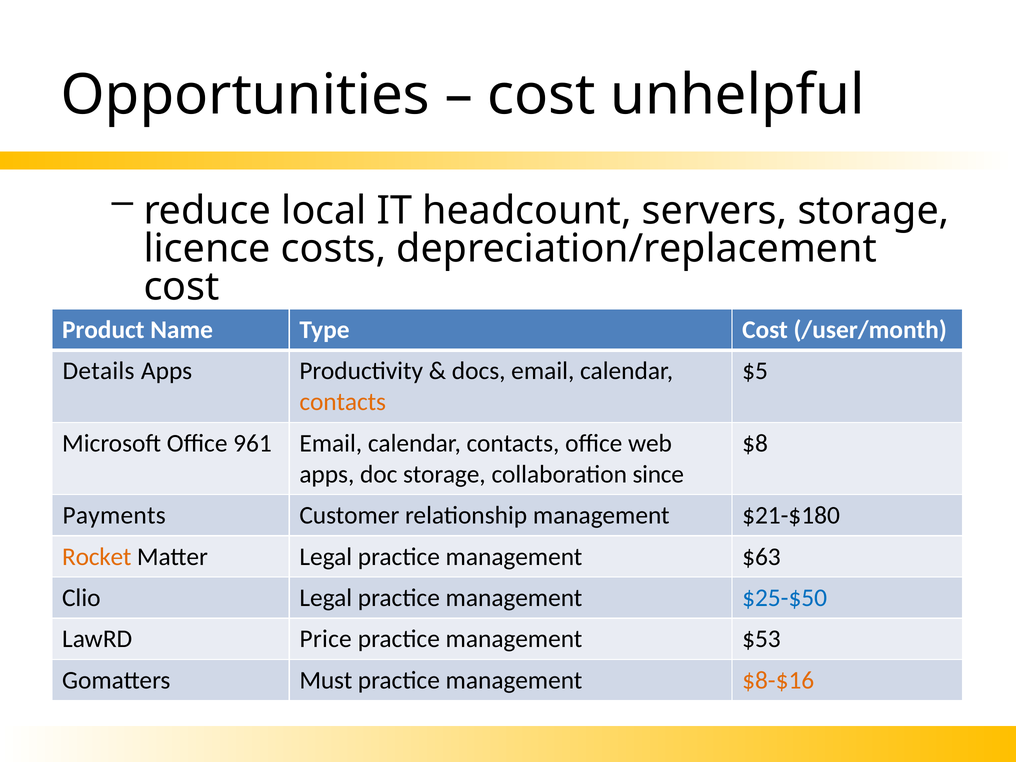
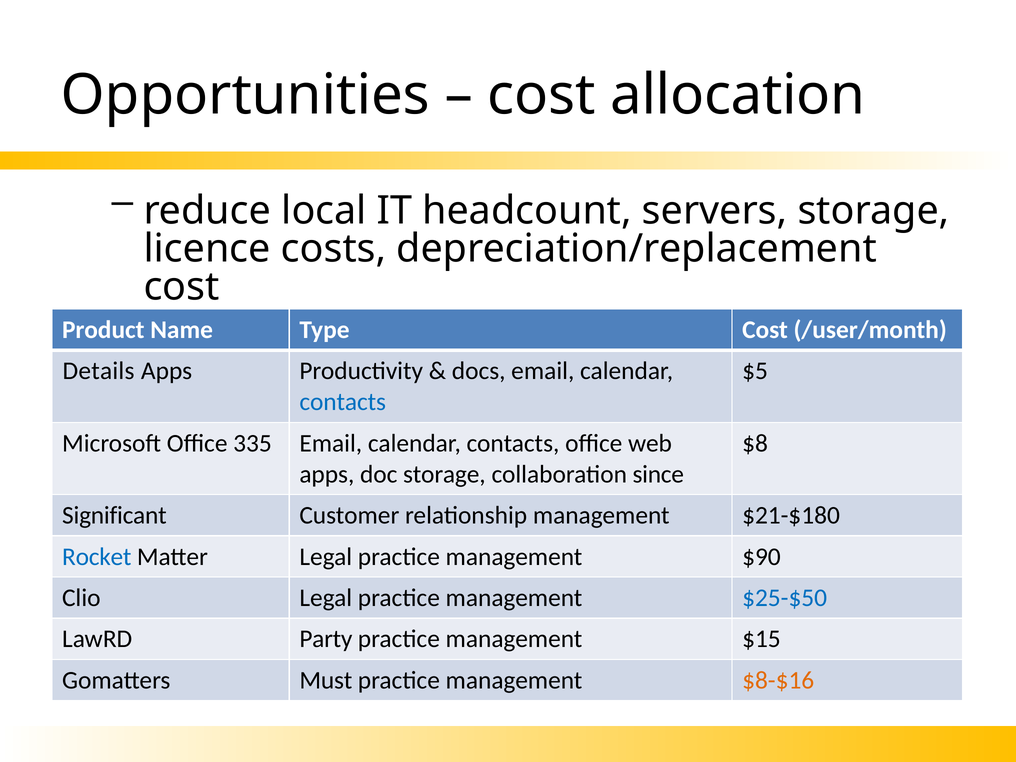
unhelpful: unhelpful -> allocation (738, 95)
contacts colour: orange -> blue (343, 402)
961: 961 -> 335 (252, 443)
Payments: Payments -> Significant (114, 515)
Rocket colour: orange -> blue (97, 557)
$63: $63 -> $90 (761, 557)
Price: Price -> Party (326, 639)
$53: $53 -> $15 (761, 639)
